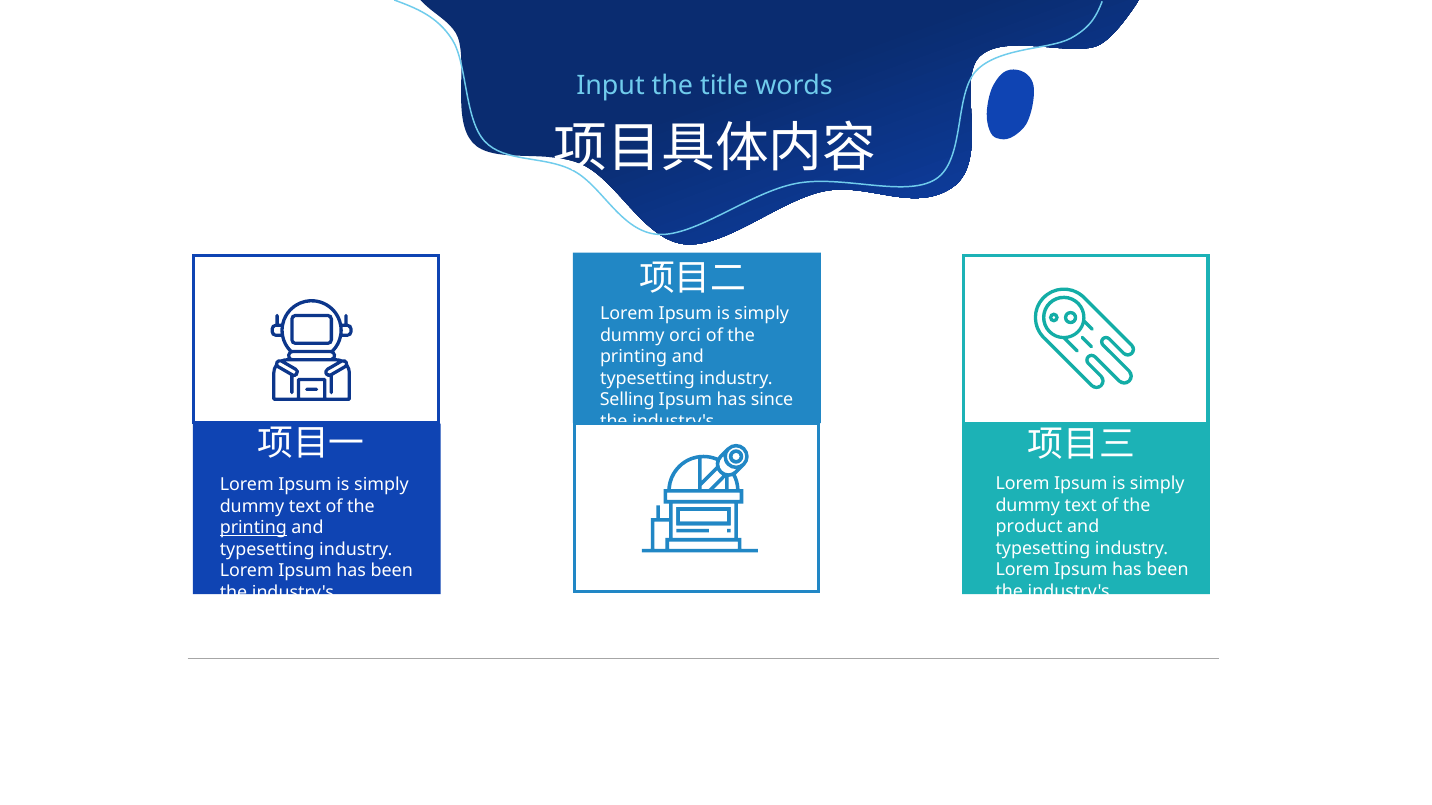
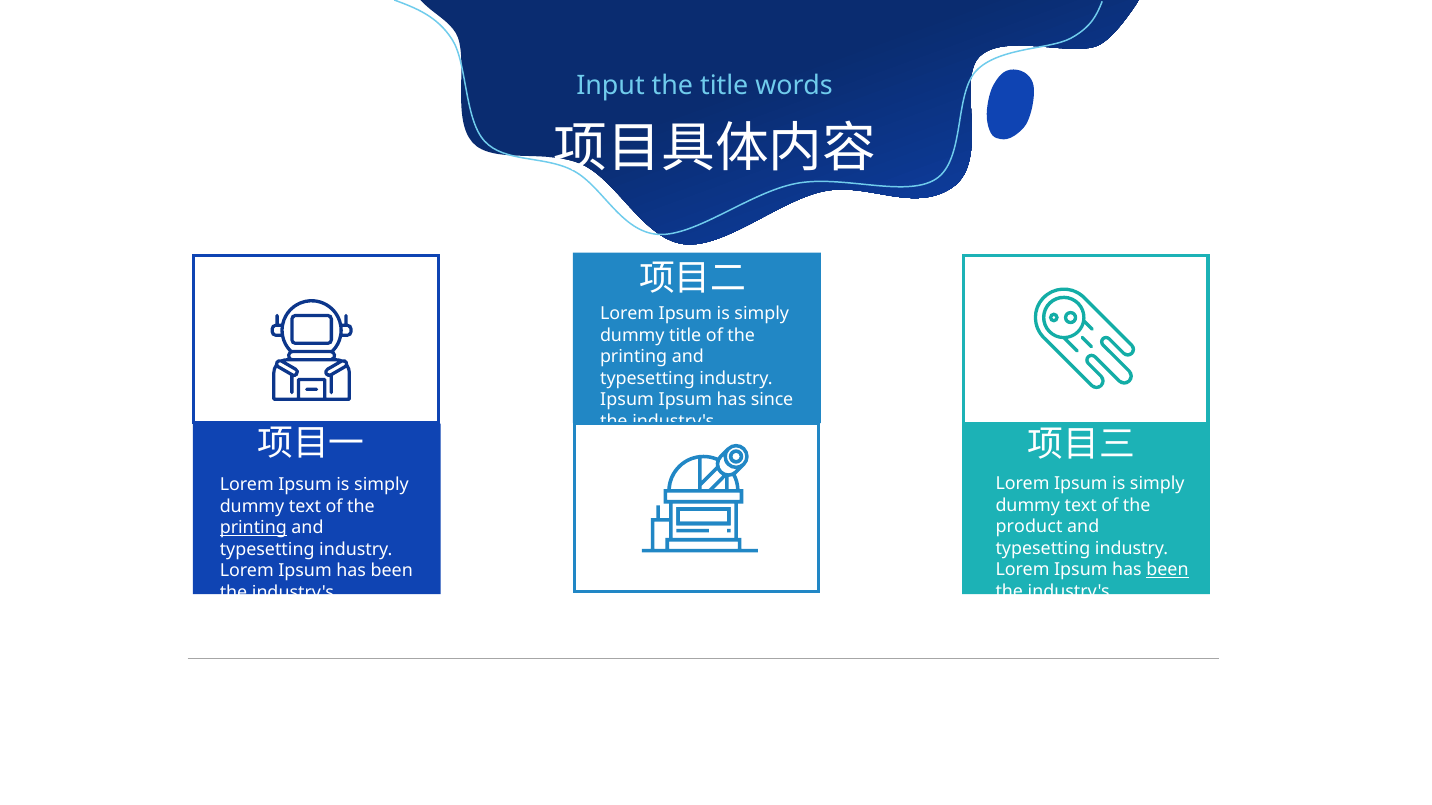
dummy orci: orci -> title (685, 336)
Selling: Selling -> Ipsum (627, 400)
been underline: none -> present (1168, 570)
